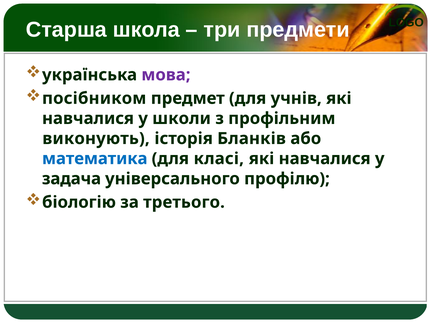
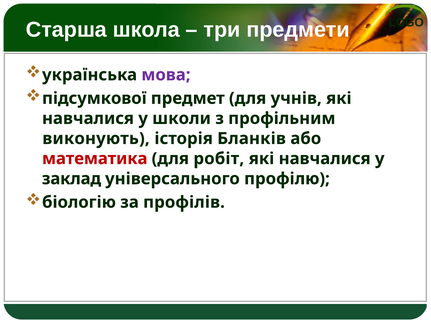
посібником: посібником -> підсумкової (94, 98)
математика colour: blue -> red (95, 159)
класі: класі -> робіт (219, 159)
задача: задача -> заклад (71, 179)
третього: третього -> профілів (184, 202)
